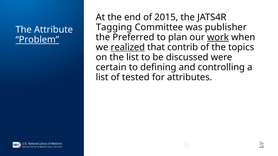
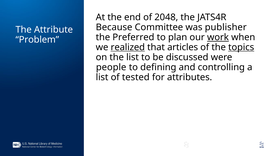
2015: 2015 -> 2048 (166, 17)
Tagging: Tagging -> Because (114, 27)
Problem underline: present -> none (37, 40)
contrib: contrib -> articles (183, 47)
topics underline: none -> present (241, 47)
certain: certain -> people (111, 67)
